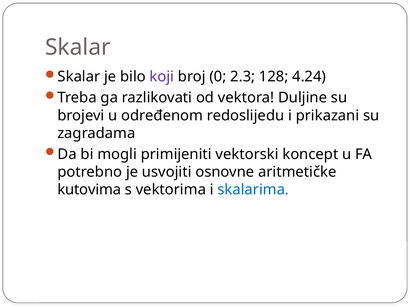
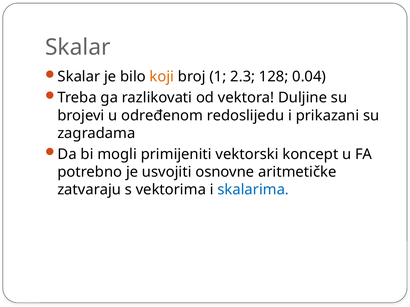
koji colour: purple -> orange (162, 77)
0: 0 -> 1 (218, 77)
4.24: 4.24 -> 0.04 (309, 77)
kutovima: kutovima -> zatvaraju (89, 190)
